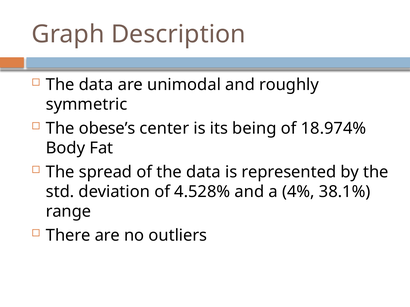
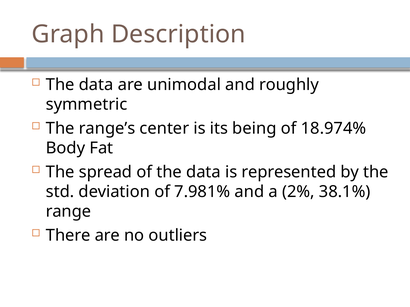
obese’s: obese’s -> range’s (107, 129)
4.528%: 4.528% -> 7.981% (202, 192)
4%: 4% -> 2% (298, 192)
